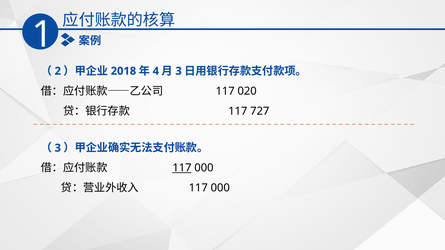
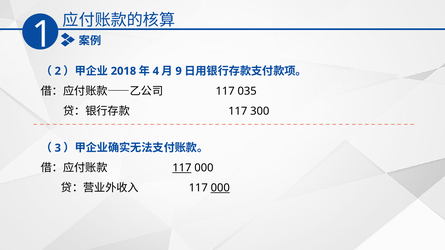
3: 3 -> 9 (179, 71)
020: 020 -> 035 (247, 91)
727: 727 -> 300 (260, 111)
000 underline: none -> present (220, 188)
